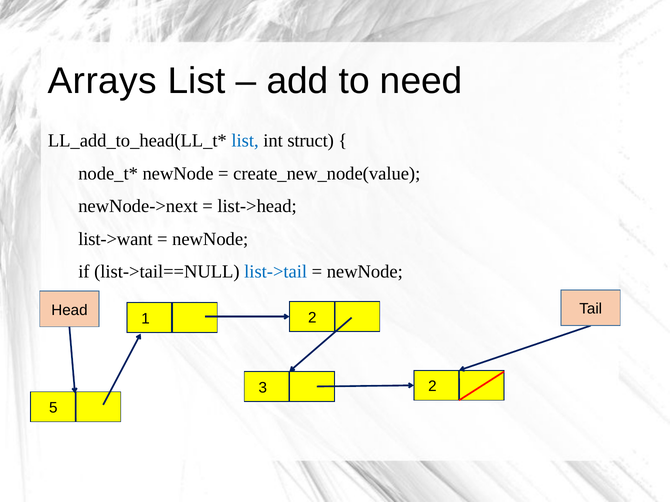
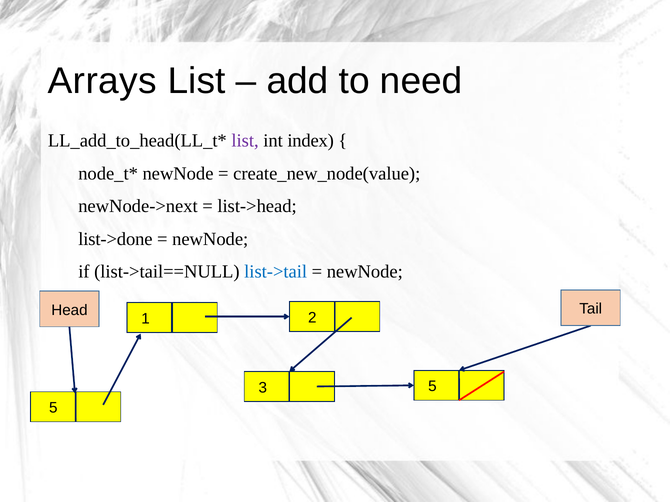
list colour: blue -> purple (245, 141)
struct: struct -> index (311, 141)
list->want: list->want -> list->done (115, 239)
3 2: 2 -> 5 (432, 387)
